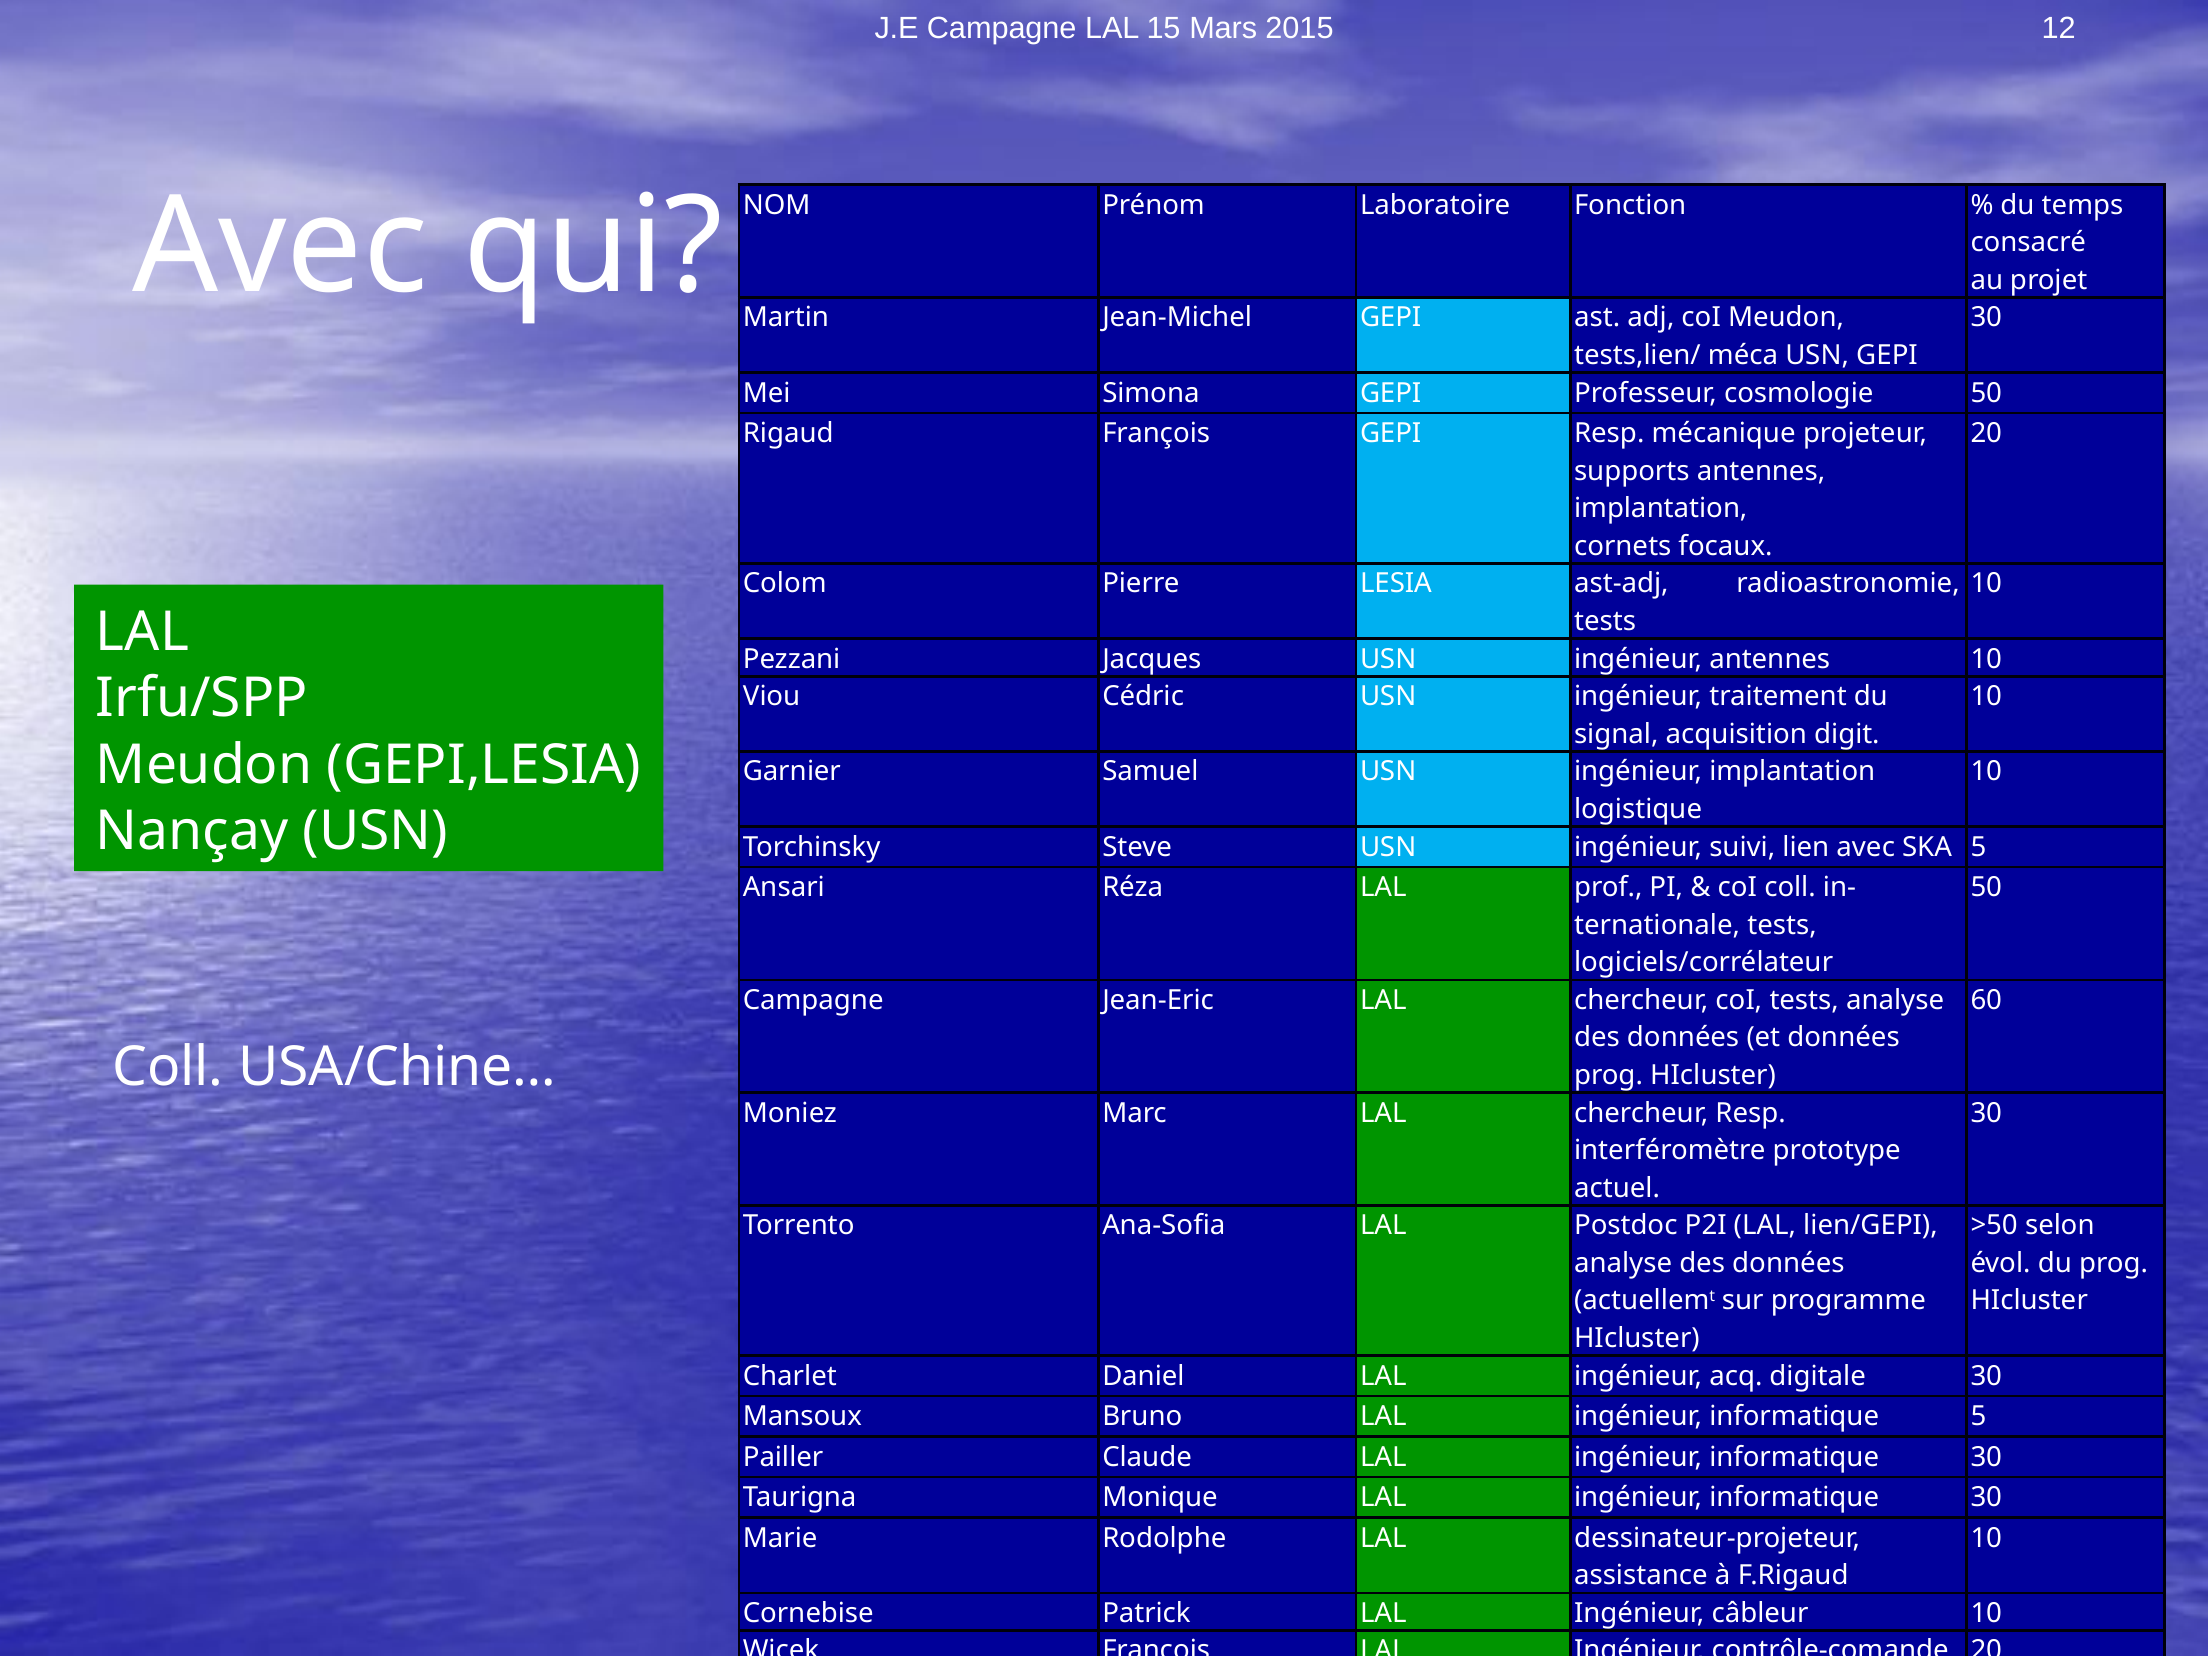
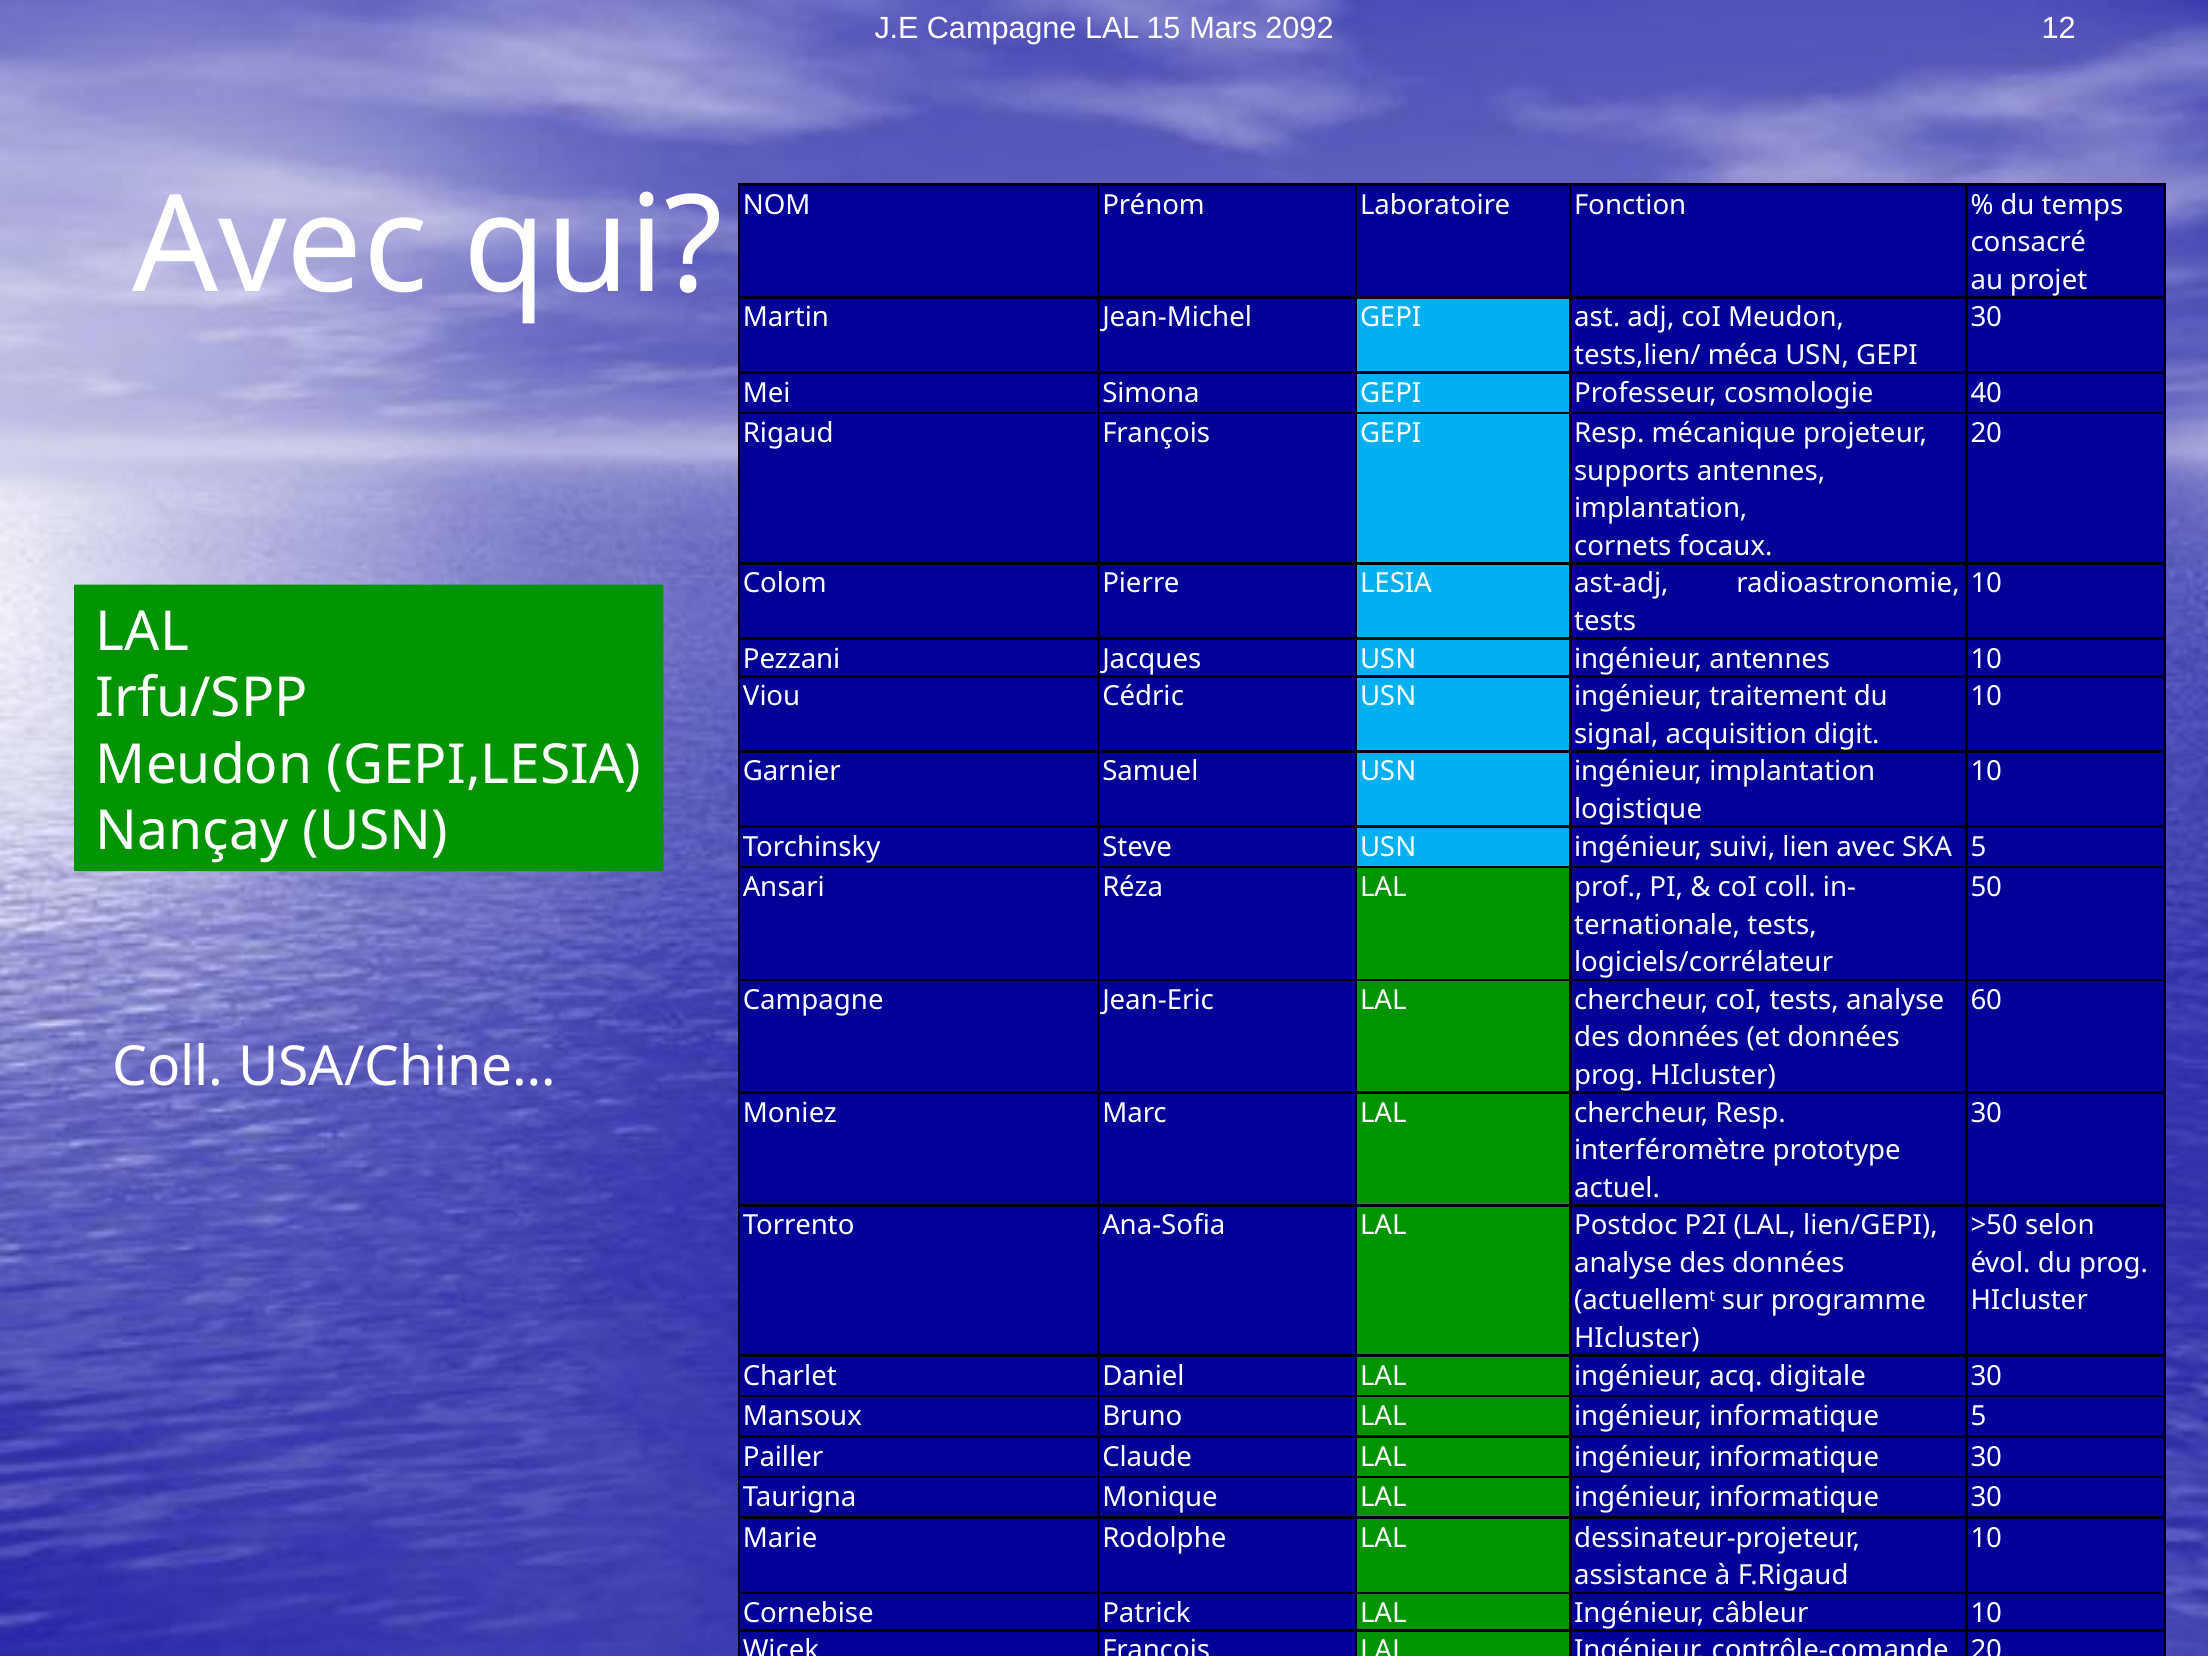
2015: 2015 -> 2092 (1300, 29)
cosmologie 50: 50 -> 40 (1986, 393)
